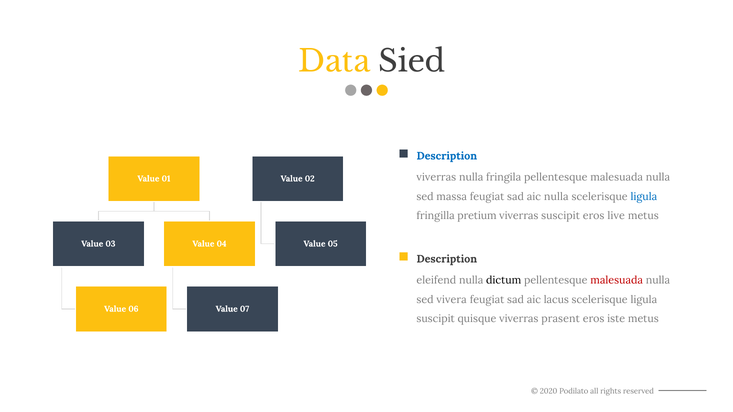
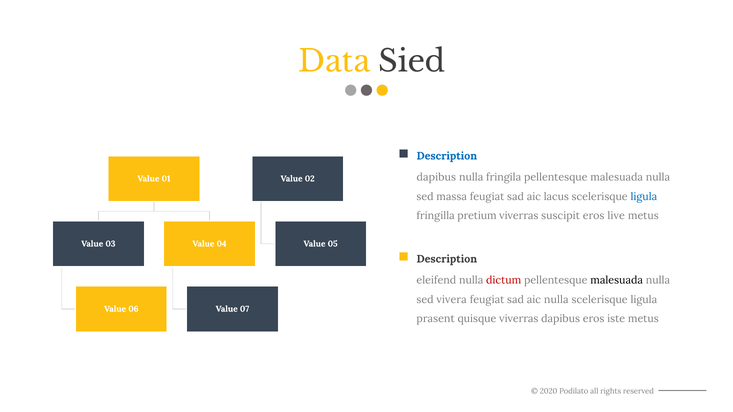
viverras: viverras -> dapibus (436, 177)
aic nulla: nulla -> lacus (556, 197)
dictum colour: black -> red (504, 280)
malesuada colour: red -> black (617, 280)
aic lacus: lacus -> nulla (556, 300)
suscipit: suscipit -> prasent (436, 319)
viverras prasent: prasent -> dapibus (561, 319)
